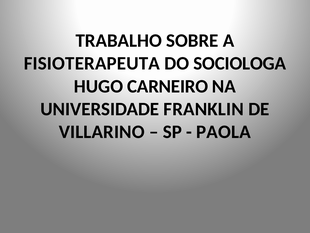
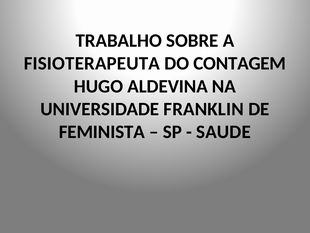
SOCIOLOGA: SOCIOLOGA -> CONTAGEM (240, 63)
CARNEIRO: CARNEIRO -> ALDEVINA (168, 86)
VILLARINO: VILLARINO -> FEMINISTA (102, 132)
PAOLA: PAOLA -> SAUDE (223, 132)
